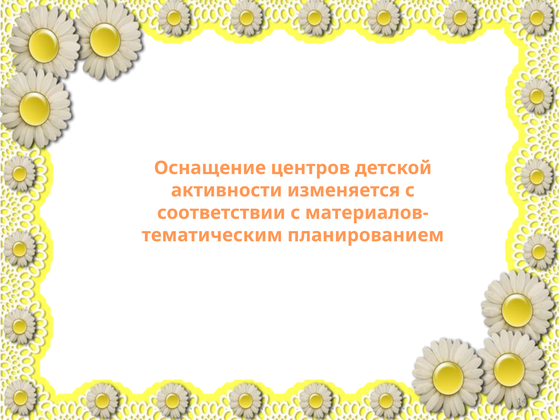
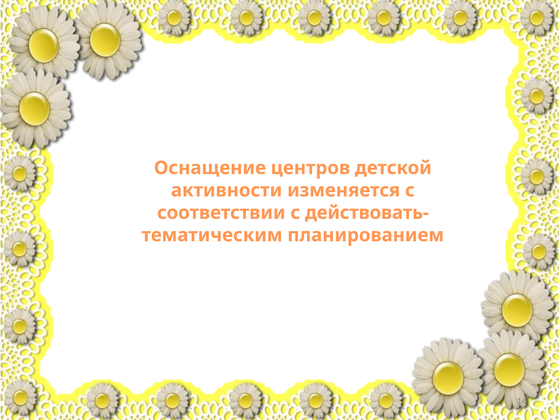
материалов-: материалов- -> действовать- (367, 213)
